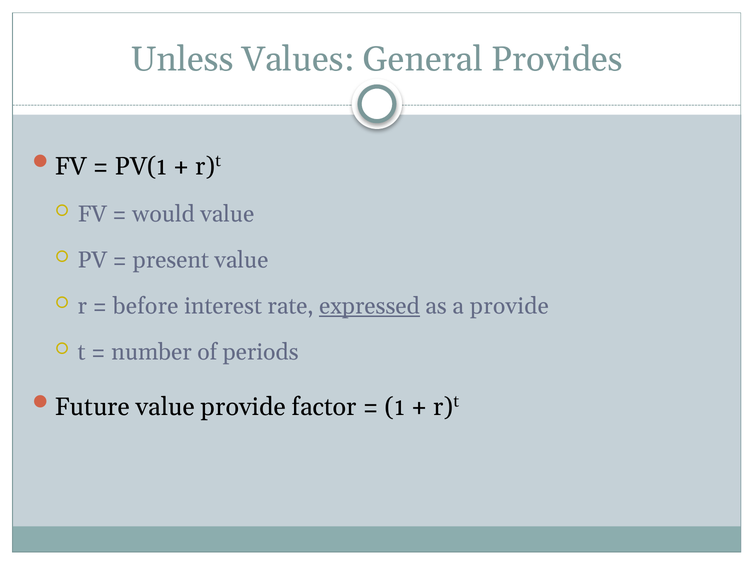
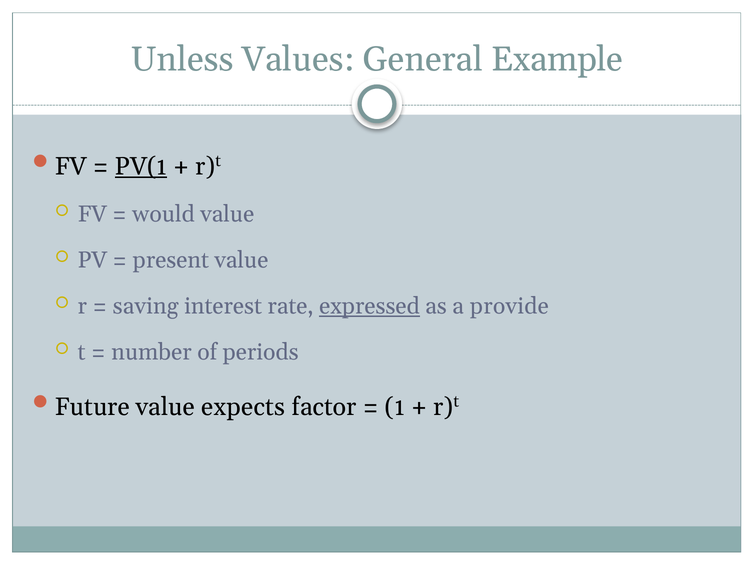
Provides: Provides -> Example (557, 59)
PV(1 underline: none -> present (141, 167)
before: before -> saving (146, 306)
value provide: provide -> expects (243, 407)
